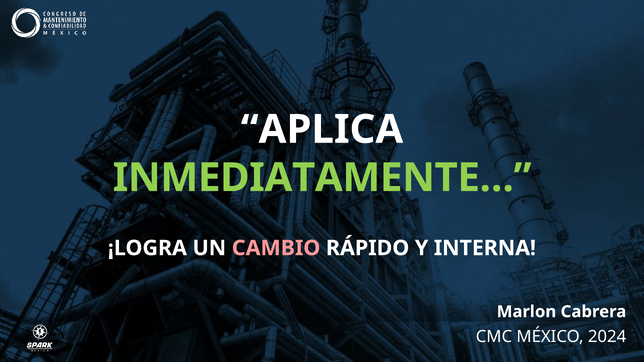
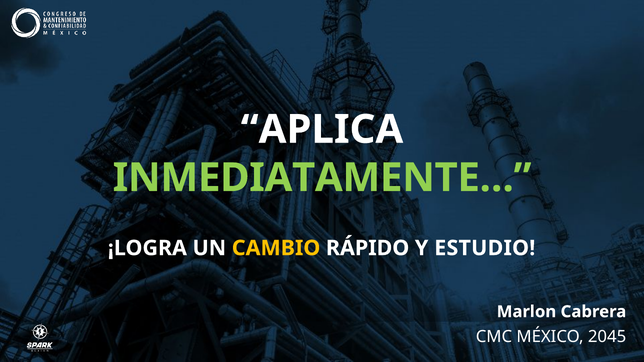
CAMBIO colour: pink -> yellow (276, 248)
INTERNA: INTERNA -> ESTUDIO (485, 248)
2024: 2024 -> 2045 (607, 337)
